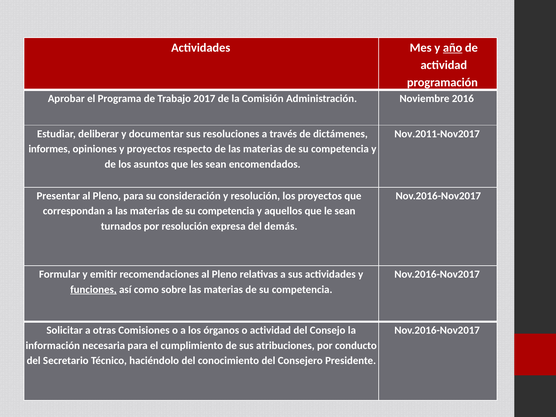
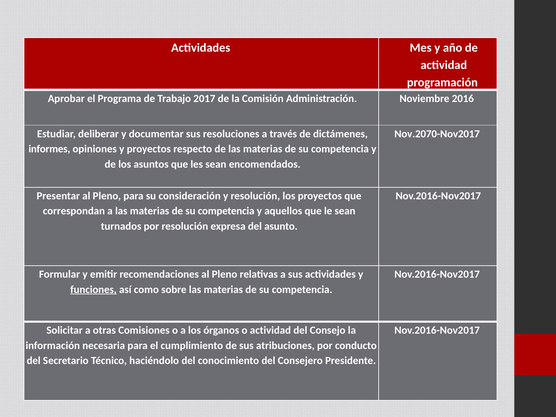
año underline: present -> none (453, 48)
Nov.2011-Nov2017: Nov.2011-Nov2017 -> Nov.2070-Nov2017 (437, 134)
demás: demás -> asunto (281, 226)
